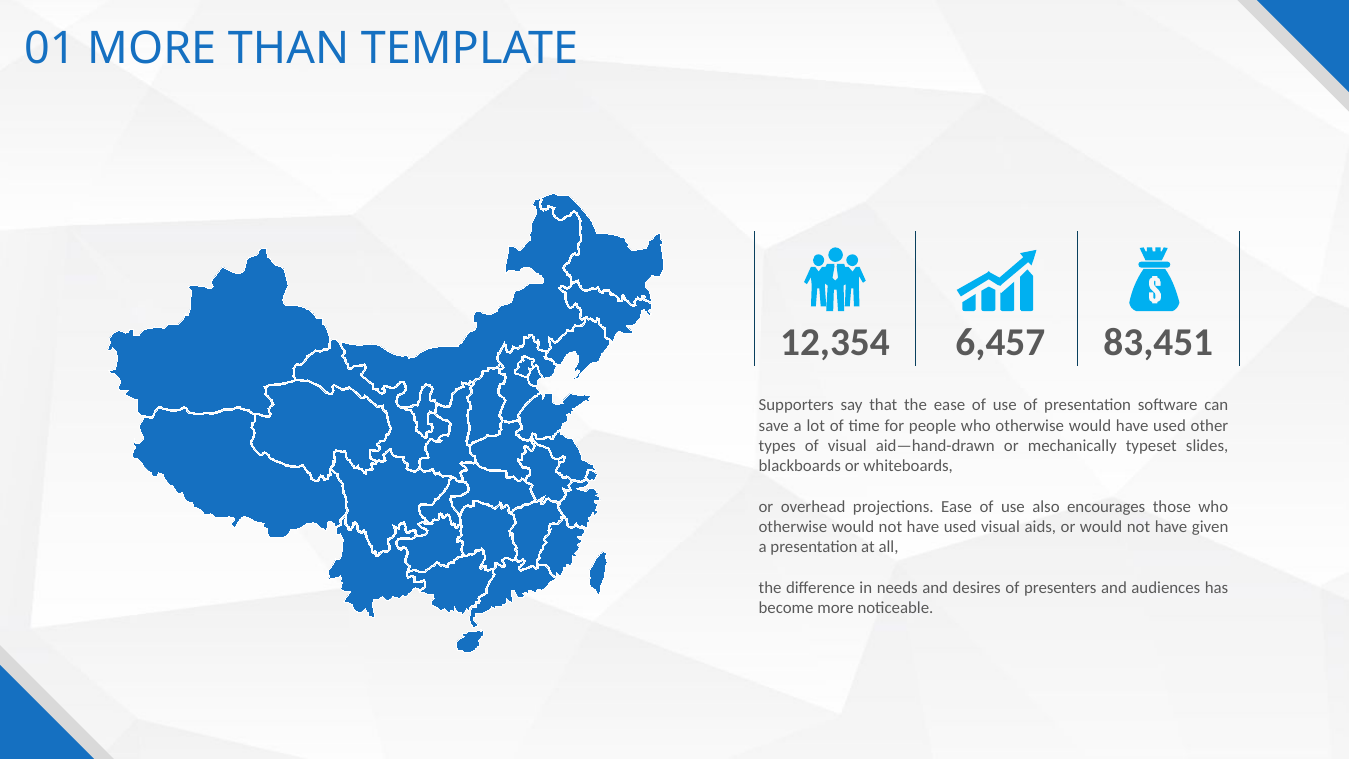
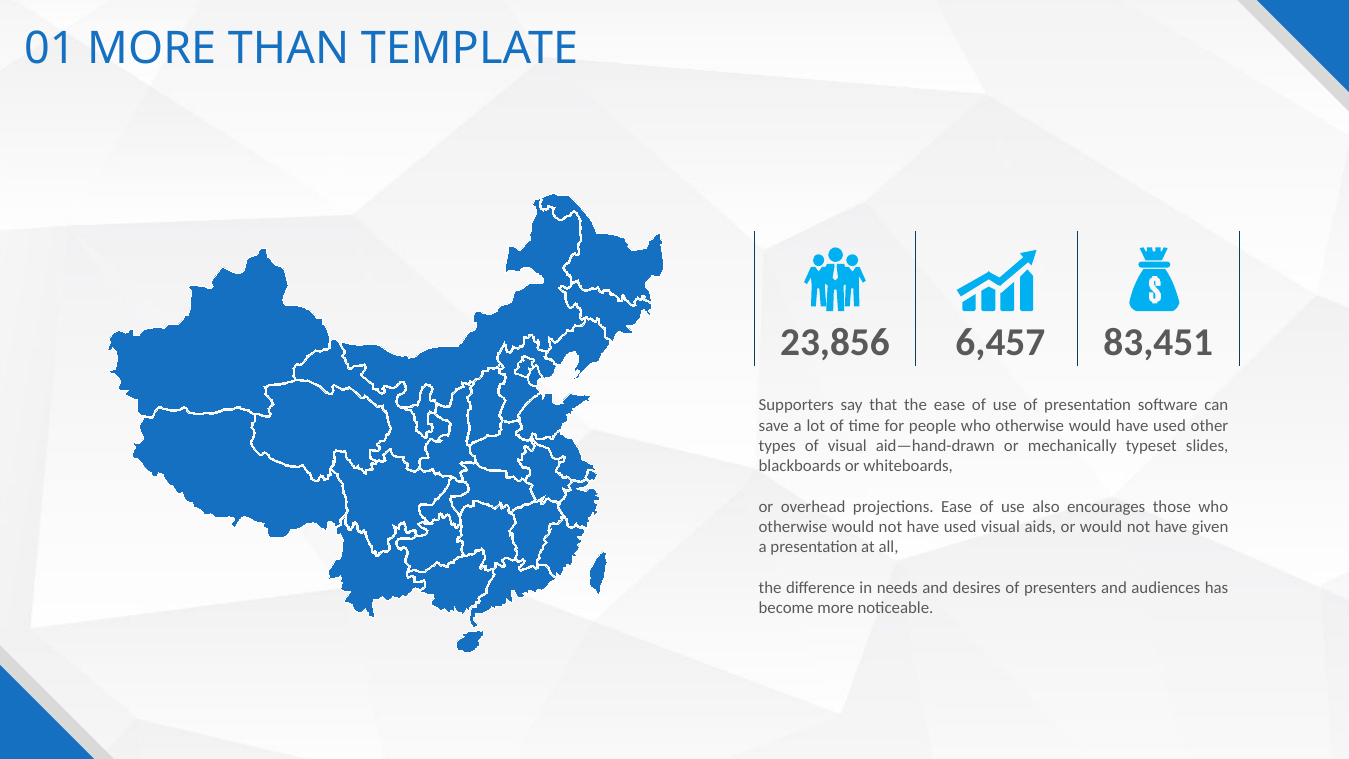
12,354: 12,354 -> 23,856 (835, 342)
